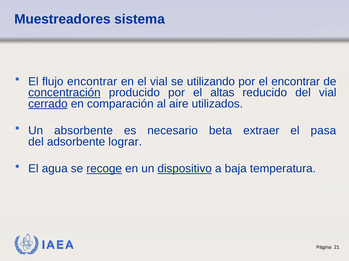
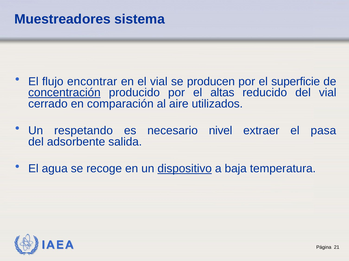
utilizando: utilizando -> producen (211, 82)
el encontrar: encontrar -> superficie (296, 82)
cerrado underline: present -> none (48, 104)
absorbente: absorbente -> respetando (84, 131)
beta: beta -> nivel (221, 131)
lograr: lograr -> salida (125, 142)
recoge underline: present -> none (104, 169)
